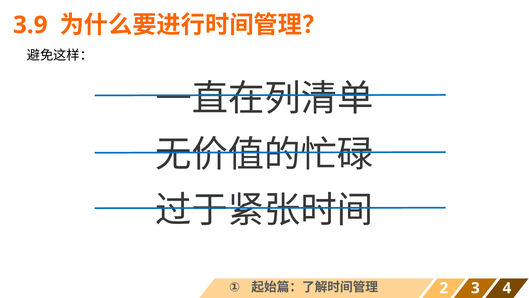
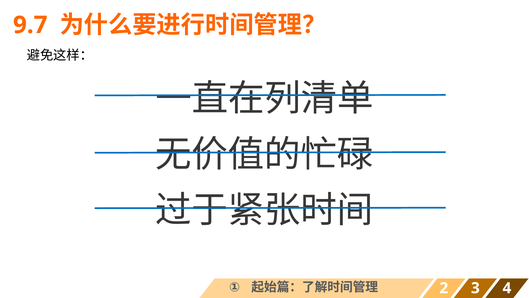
3.9: 3.9 -> 9.7 (30, 25)
